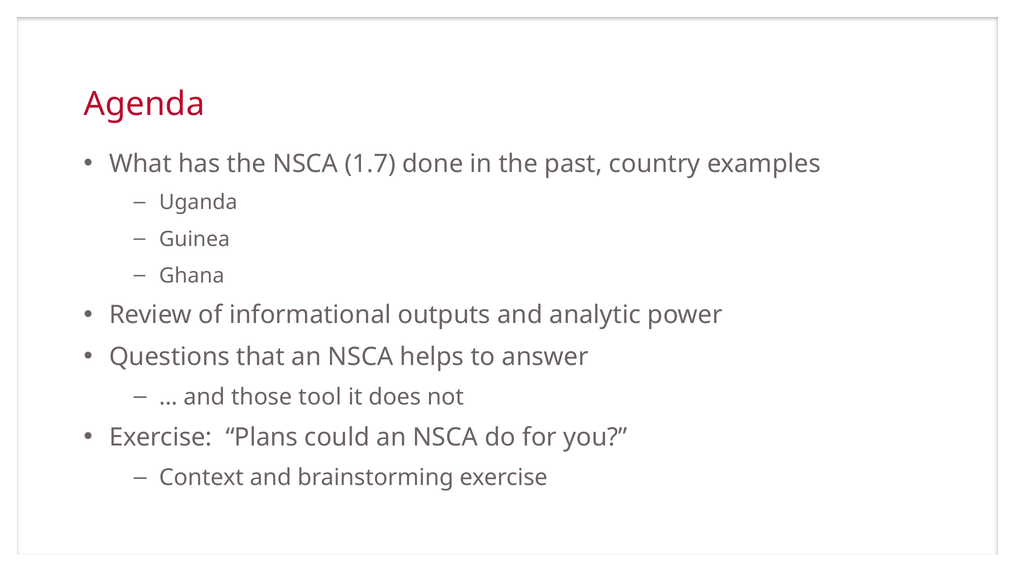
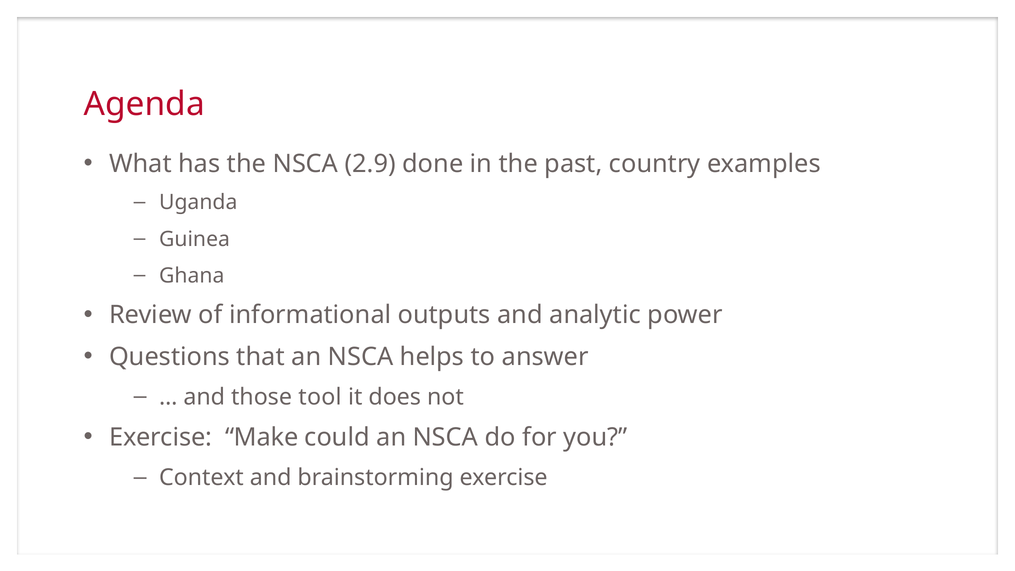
1.7: 1.7 -> 2.9 (370, 164)
Plans: Plans -> Make (262, 437)
